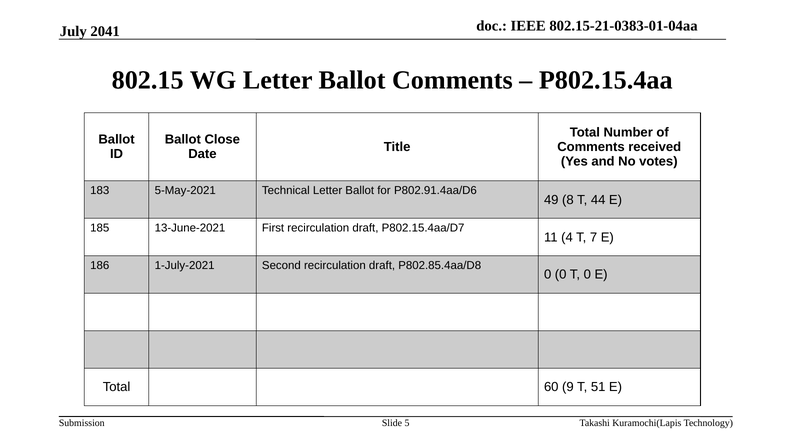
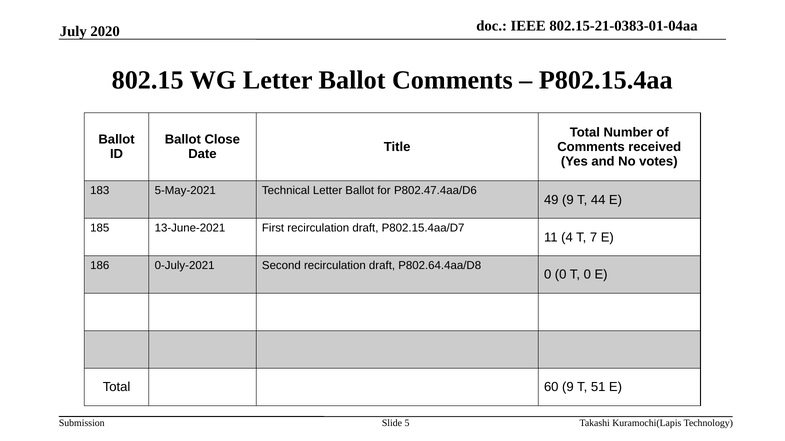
2041: 2041 -> 2020 (105, 31)
P802.91.4aa/D6: P802.91.4aa/D6 -> P802.47.4aa/D6 (435, 191)
49 8: 8 -> 9 (568, 200)
1-July-2021: 1-July-2021 -> 0-July-2021 (185, 266)
P802.85.4aa/D8: P802.85.4aa/D8 -> P802.64.4aa/D8 (440, 266)
